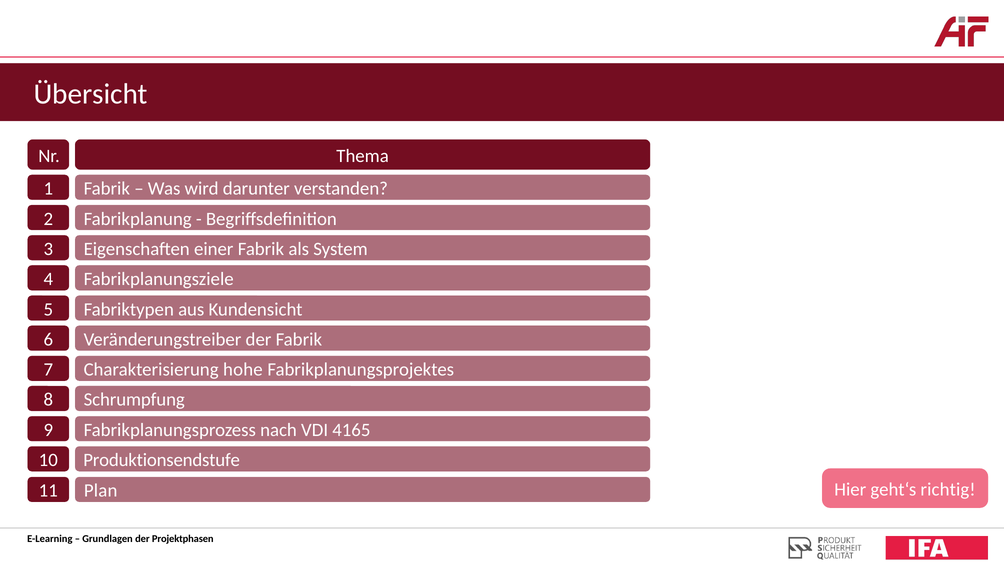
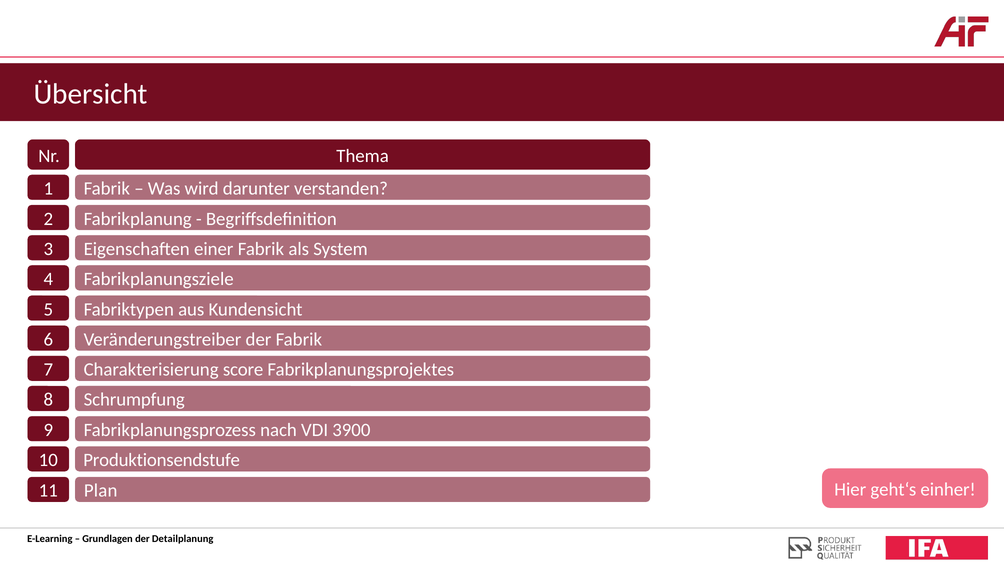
hohe: hohe -> score (243, 370)
4165: 4165 -> 3900 (351, 430)
richtig: richtig -> einher (948, 489)
Projektphasen: Projektphasen -> Detailplanung (183, 538)
